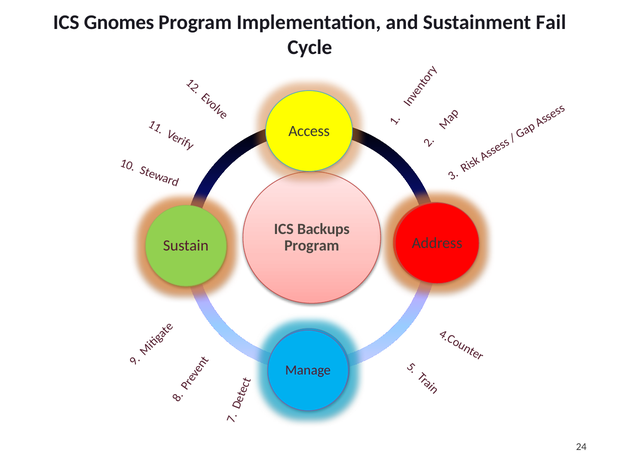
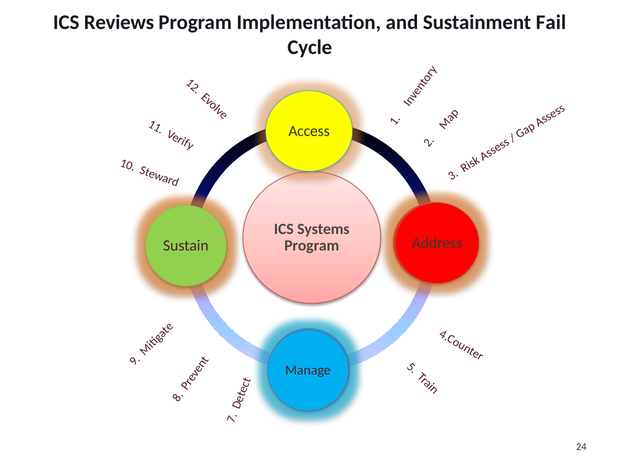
Gnomes: Gnomes -> Reviews (119, 22)
Backups: Backups -> Systems (323, 229)
